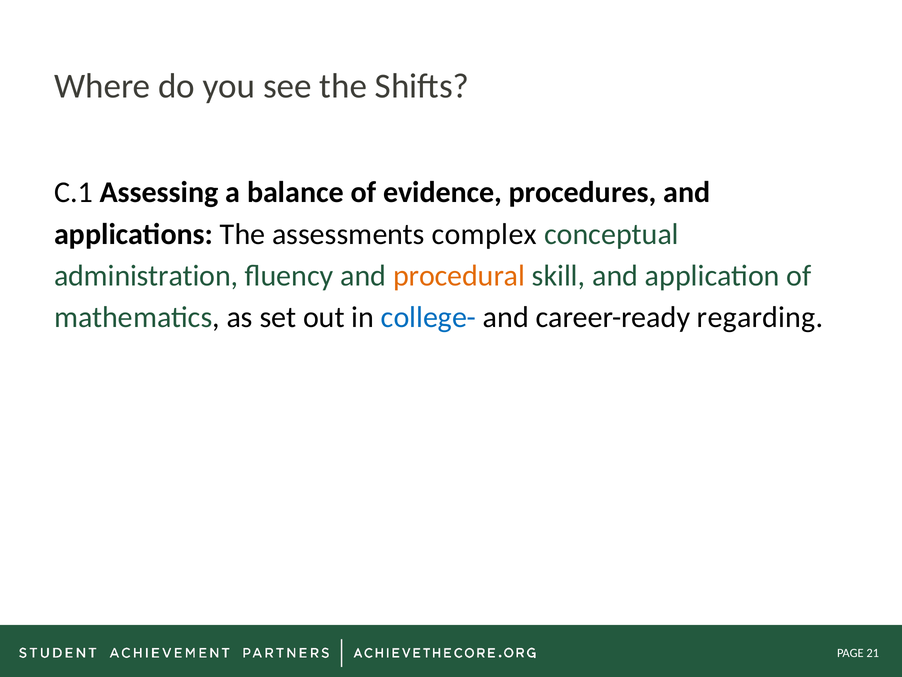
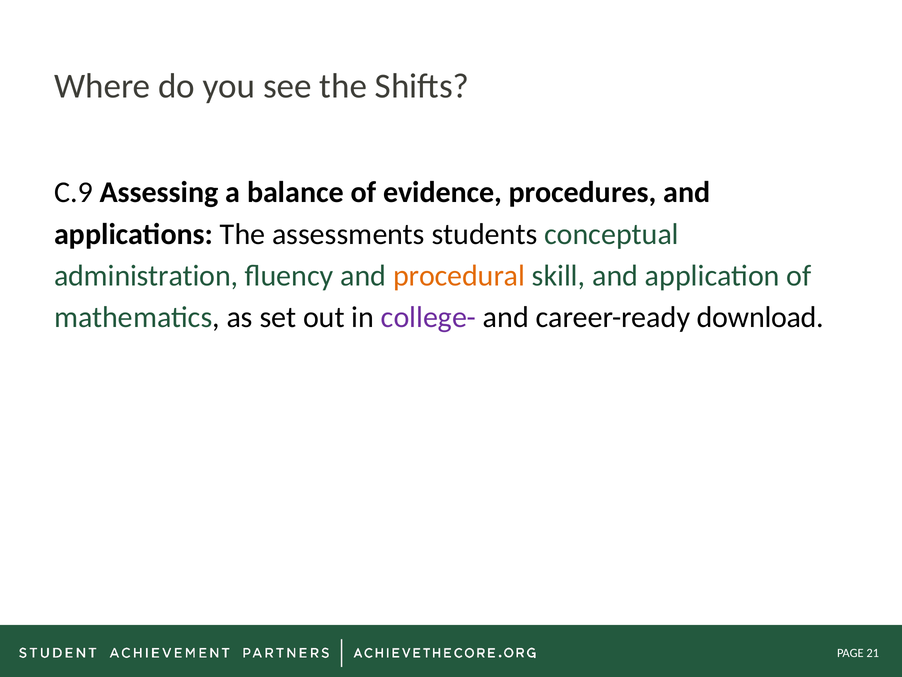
C.1: C.1 -> C.9 (74, 192)
complex: complex -> students (484, 234)
college- colour: blue -> purple (429, 317)
regarding: regarding -> download (760, 317)
